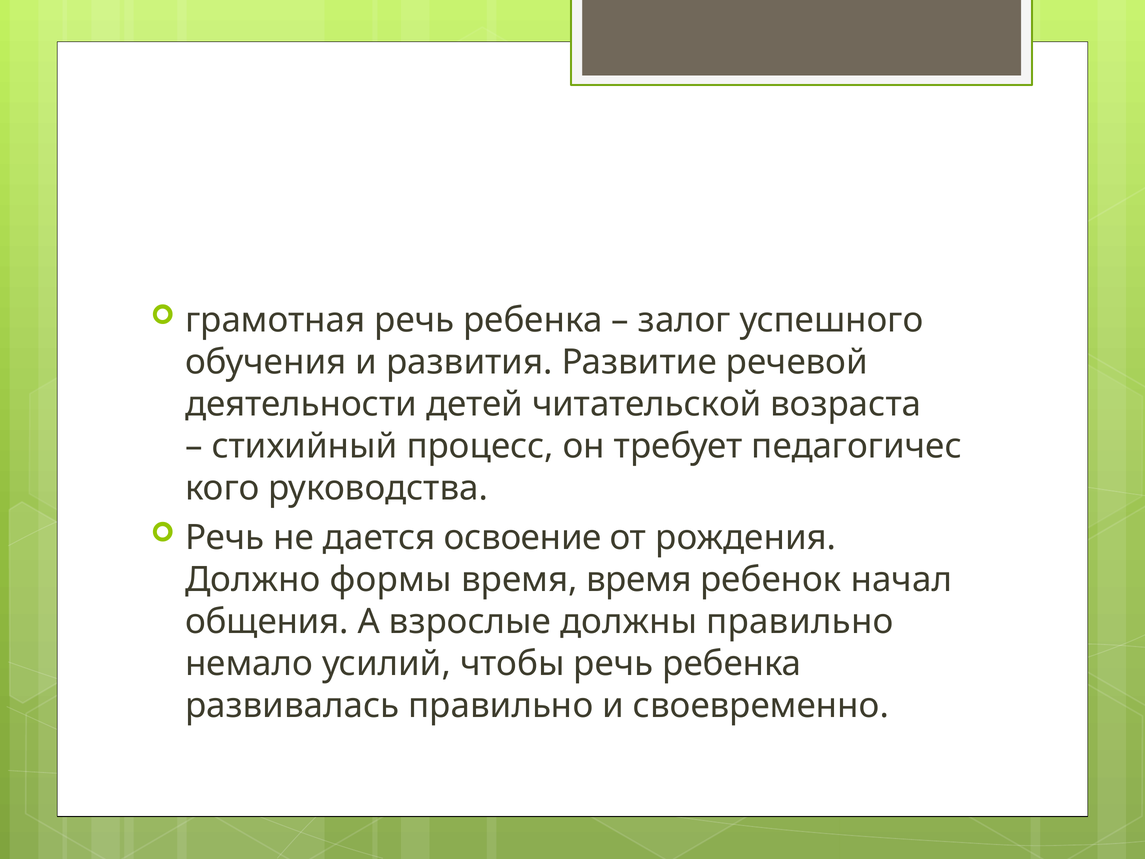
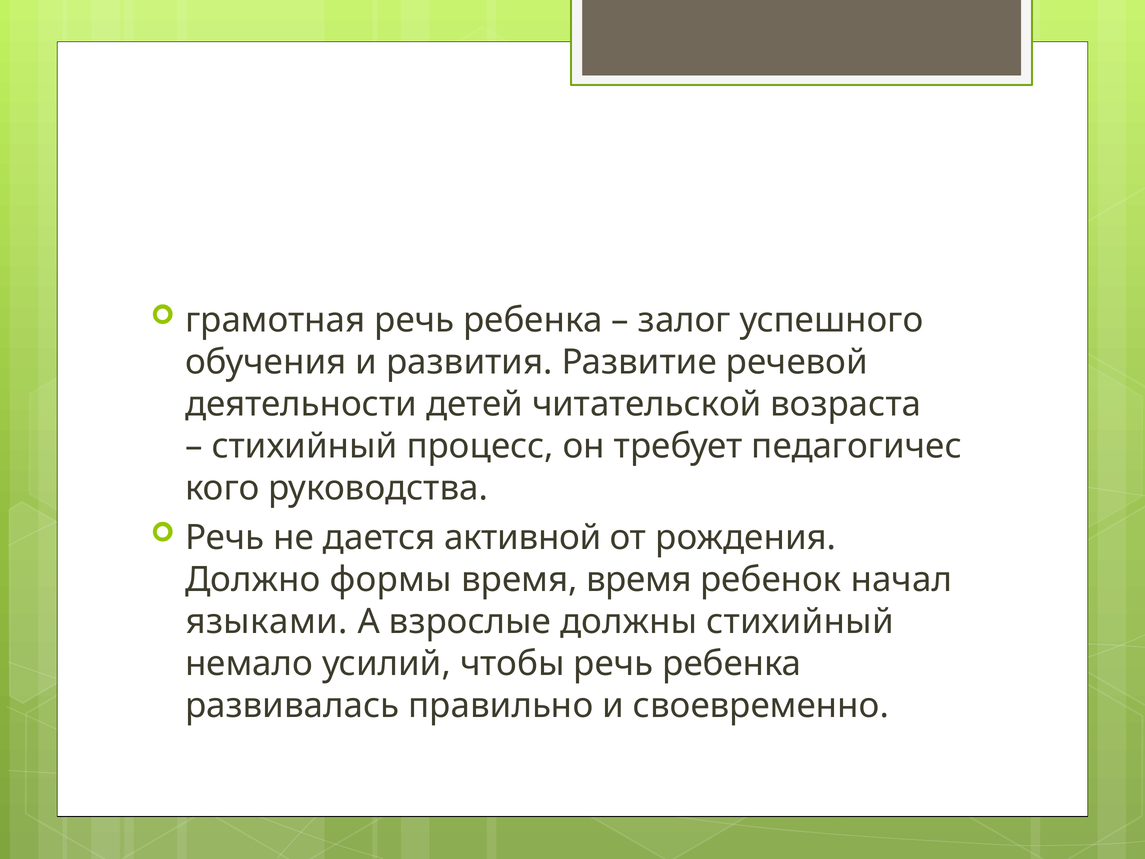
освоение: освоение -> активной (523, 538)
общения: общения -> языками (267, 622)
должны правильно: правильно -> стихийный (800, 622)
